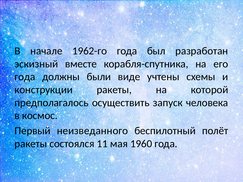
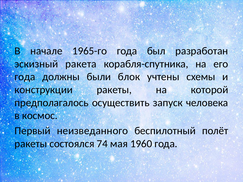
1962-го: 1962-го -> 1965-го (90, 51)
вместе: вместе -> ракета (81, 64)
виде: виде -> блок (129, 77)
11: 11 -> 74 (102, 144)
